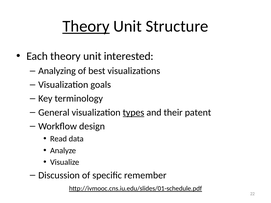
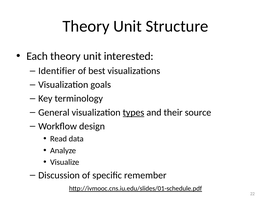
Theory underline: present -> none (86, 26)
Analyzing: Analyzing -> Identifier (57, 71)
patent: patent -> source (198, 113)
